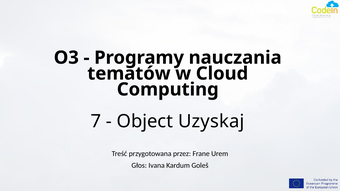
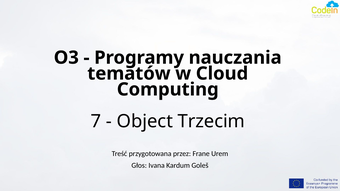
Uzyskaj: Uzyskaj -> Trzecim (211, 121)
